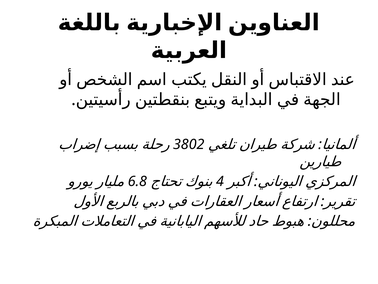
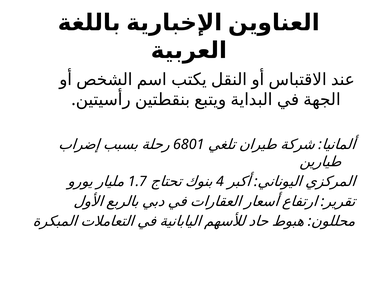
3802: 3802 -> 6801 (189, 144)
6.8: 6.8 -> 1.7 (137, 181)
